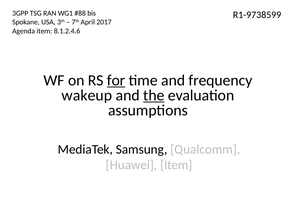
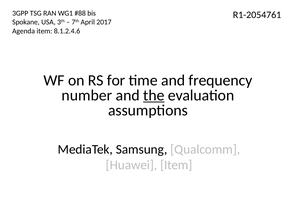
R1-9738599: R1-9738599 -> R1-2054761 (257, 15)
for underline: present -> none (116, 80)
wakeup: wakeup -> number (87, 95)
